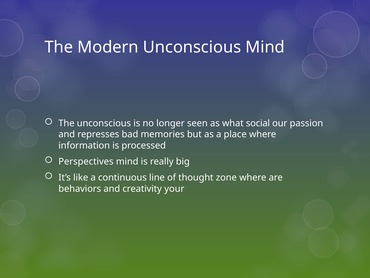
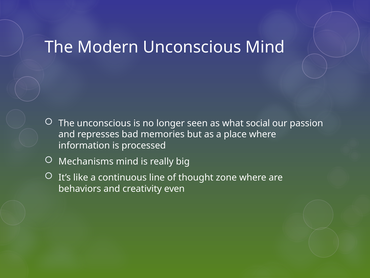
Perspectives: Perspectives -> Mechanisms (86, 161)
your: your -> even (174, 188)
